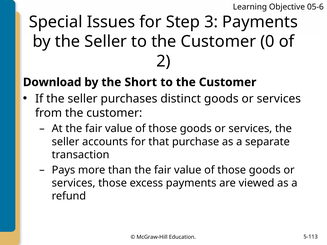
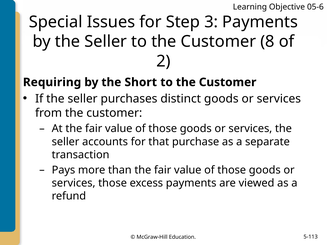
0: 0 -> 8 (267, 42)
Download: Download -> Requiring (52, 82)
